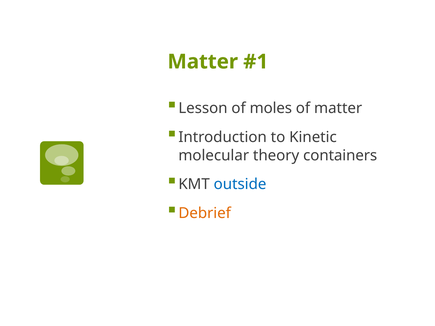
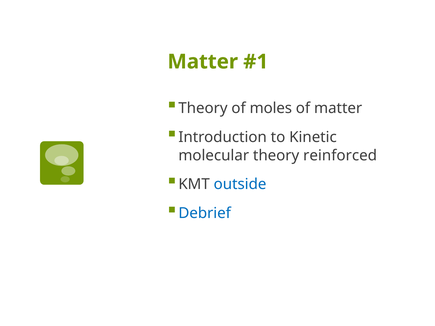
Lesson: Lesson -> Theory (203, 108)
containers: containers -> reinforced (340, 156)
Debrief colour: orange -> blue (205, 213)
